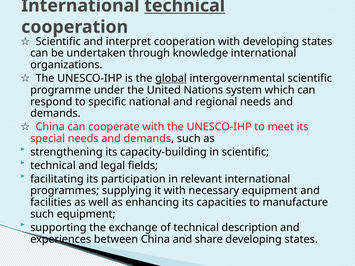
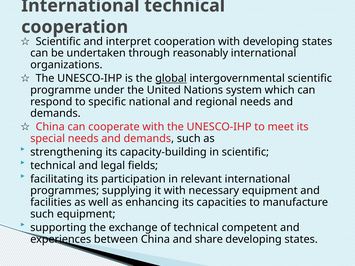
technical underline: present -> none (185, 6)
knowledge: knowledge -> reasonably (200, 53)
description: description -> competent (249, 228)
